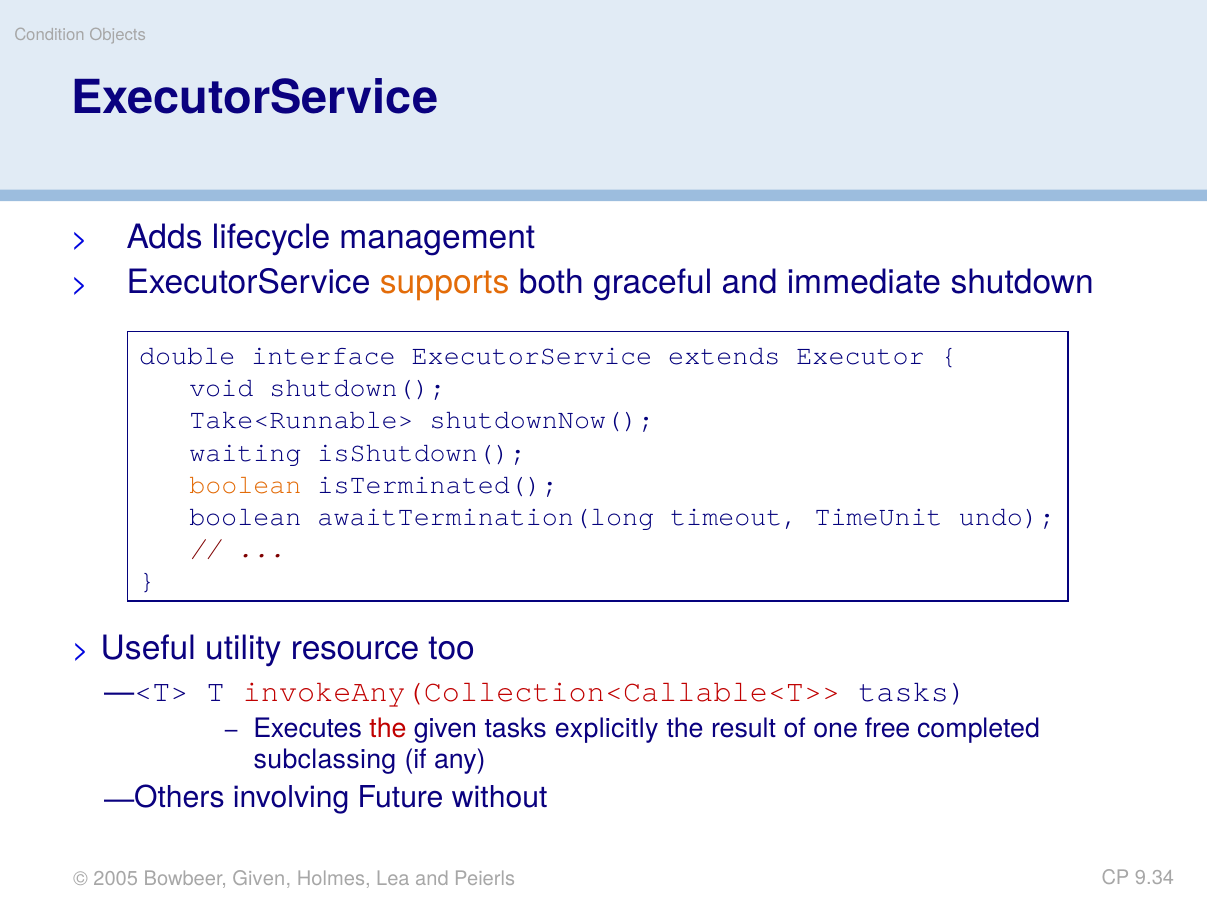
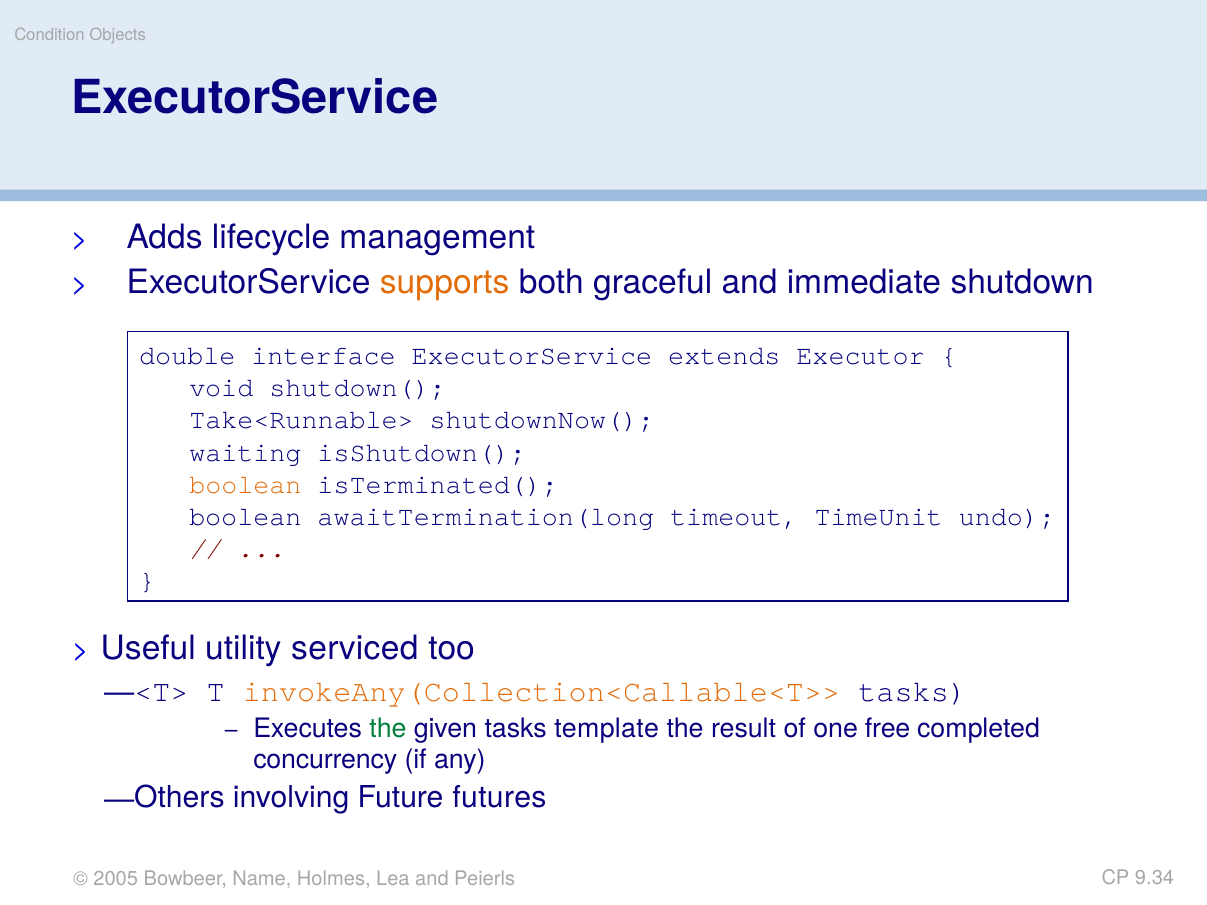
resource: resource -> serviced (355, 649)
invokeAny(Collection<Callable<T>> colour: red -> orange (542, 691)
the colour: red -> green (388, 729)
explicitly: explicitly -> template (607, 729)
subclassing: subclassing -> concurrency (325, 760)
without: without -> futures (500, 798)
Given: Given -> Name (262, 879)
